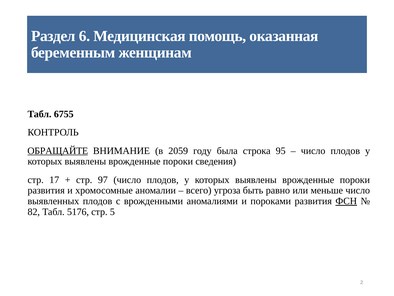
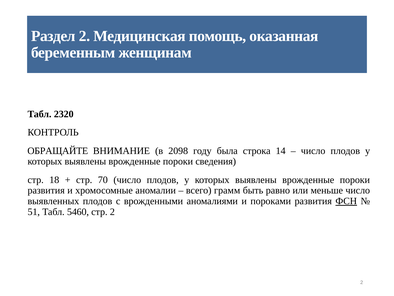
Раздел 6: 6 -> 2 (85, 36)
6755: 6755 -> 2320 (64, 114)
ОБРАЩАЙТЕ underline: present -> none (58, 151)
2059: 2059 -> 2098 (178, 151)
95: 95 -> 14 (281, 151)
17: 17 -> 18 (54, 180)
97: 97 -> 70 (103, 180)
угроза: угроза -> грамм (227, 190)
82: 82 -> 51 (34, 211)
5176: 5176 -> 5460 (78, 211)
стр 5: 5 -> 2 (112, 211)
